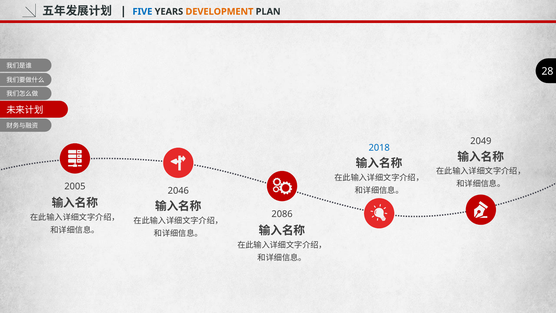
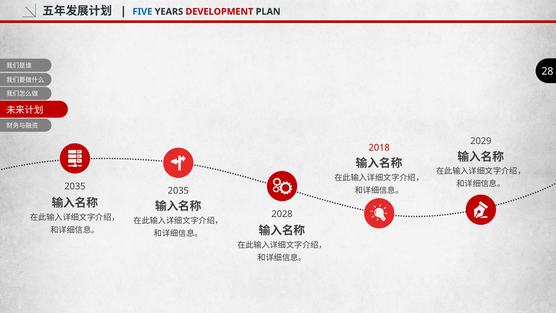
DEVELOPMENT colour: orange -> red (219, 12)
2049: 2049 -> 2029 (481, 141)
2018 colour: blue -> red (379, 148)
2005: 2005 -> 2035 (75, 186)
2046: 2046 -> 2035 (178, 190)
2086: 2086 -> 2028 (282, 214)
